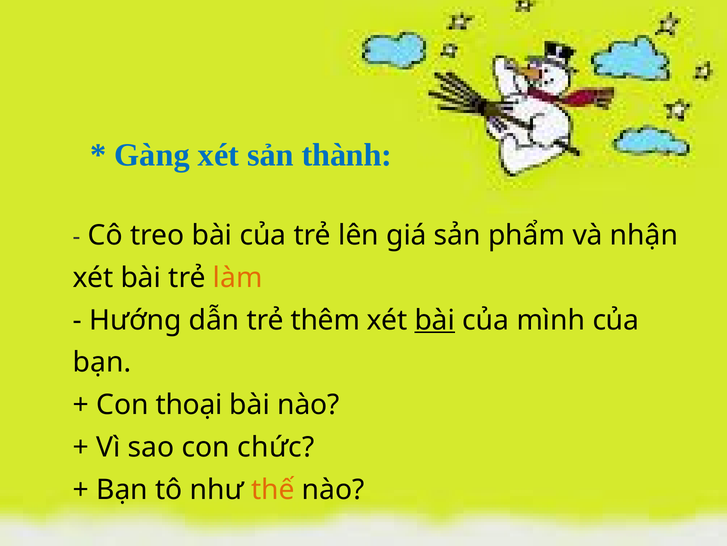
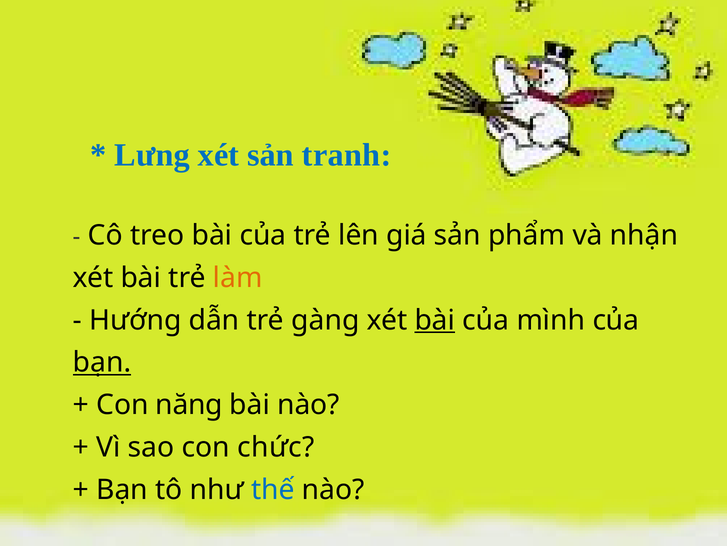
Gàng: Gàng -> Lưng (152, 155)
thành: thành -> tranh (347, 155)
thêm: thêm -> gàng (325, 320)
bạn underline: none -> present (102, 362)
thoại: thoại -> năng (189, 405)
thế colour: orange -> blue (273, 489)
